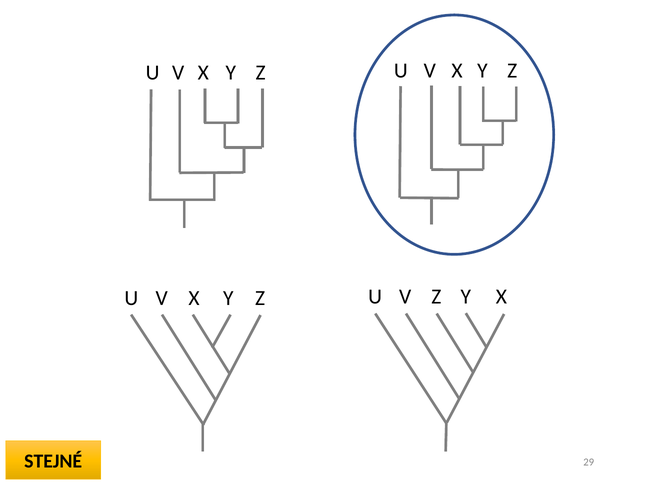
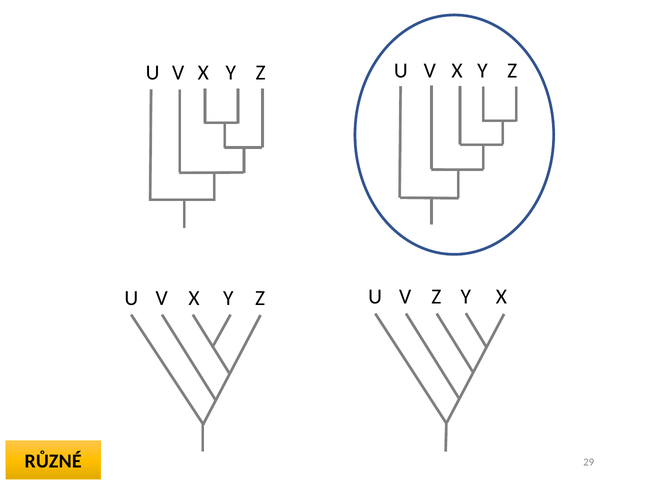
STEJNÉ: STEJNÉ -> RŮZNÉ (53, 461)
